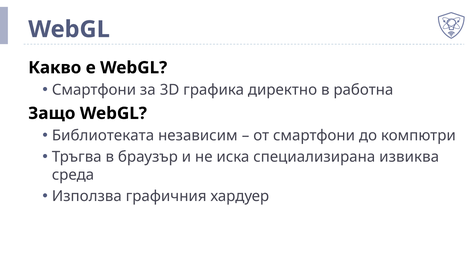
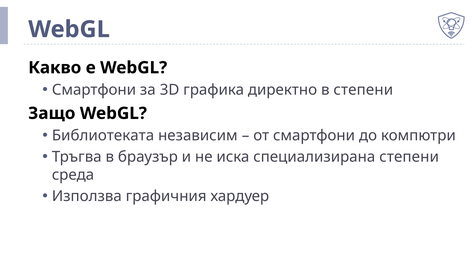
в работна: работна -> степени (363, 90)
специализирана извиква: извиква -> степени (409, 157)
